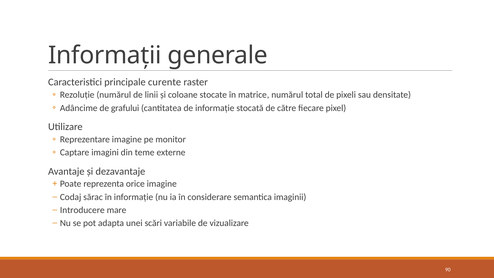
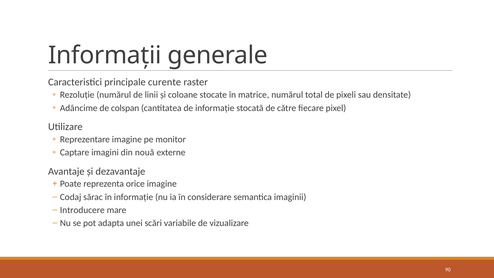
grafului: grafului -> colspan (125, 108)
teme: teme -> nouă (145, 152)
